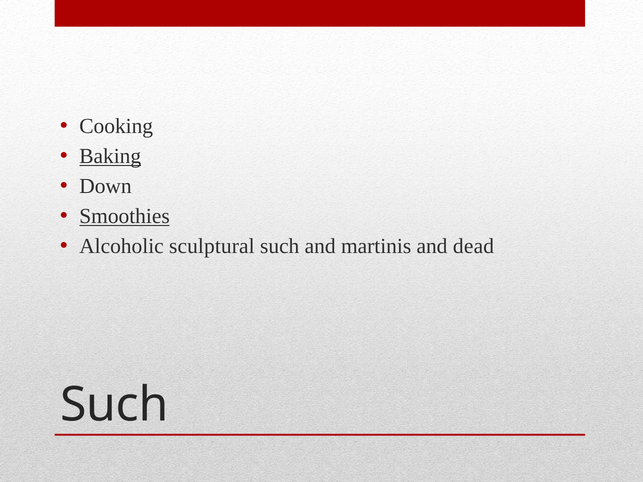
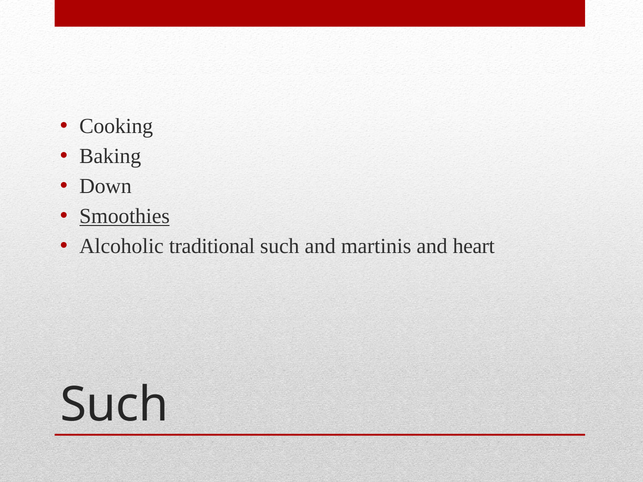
Baking underline: present -> none (110, 156)
sculptural: sculptural -> traditional (212, 246)
dead: dead -> heart (474, 246)
